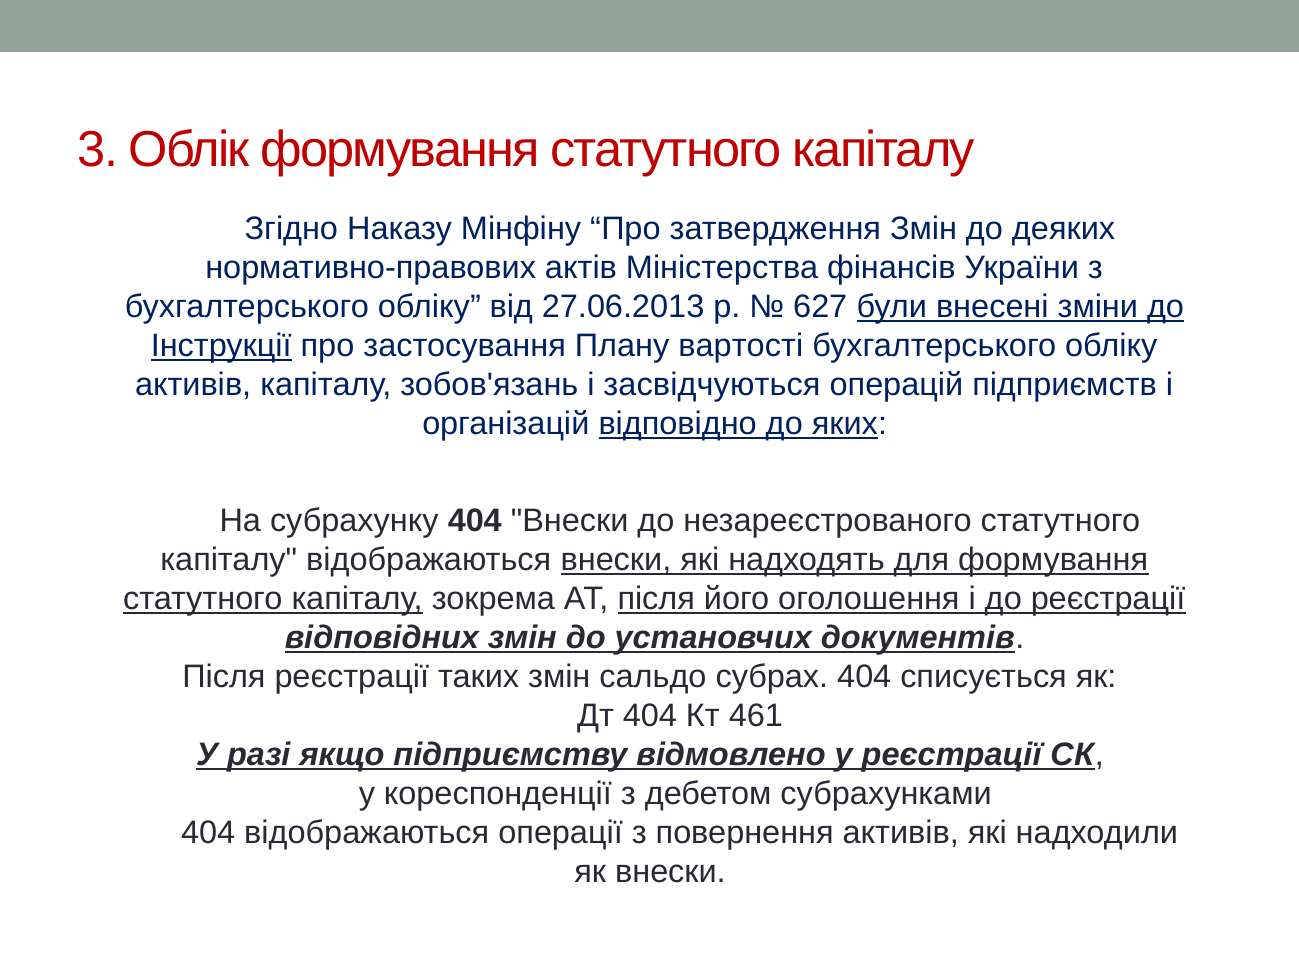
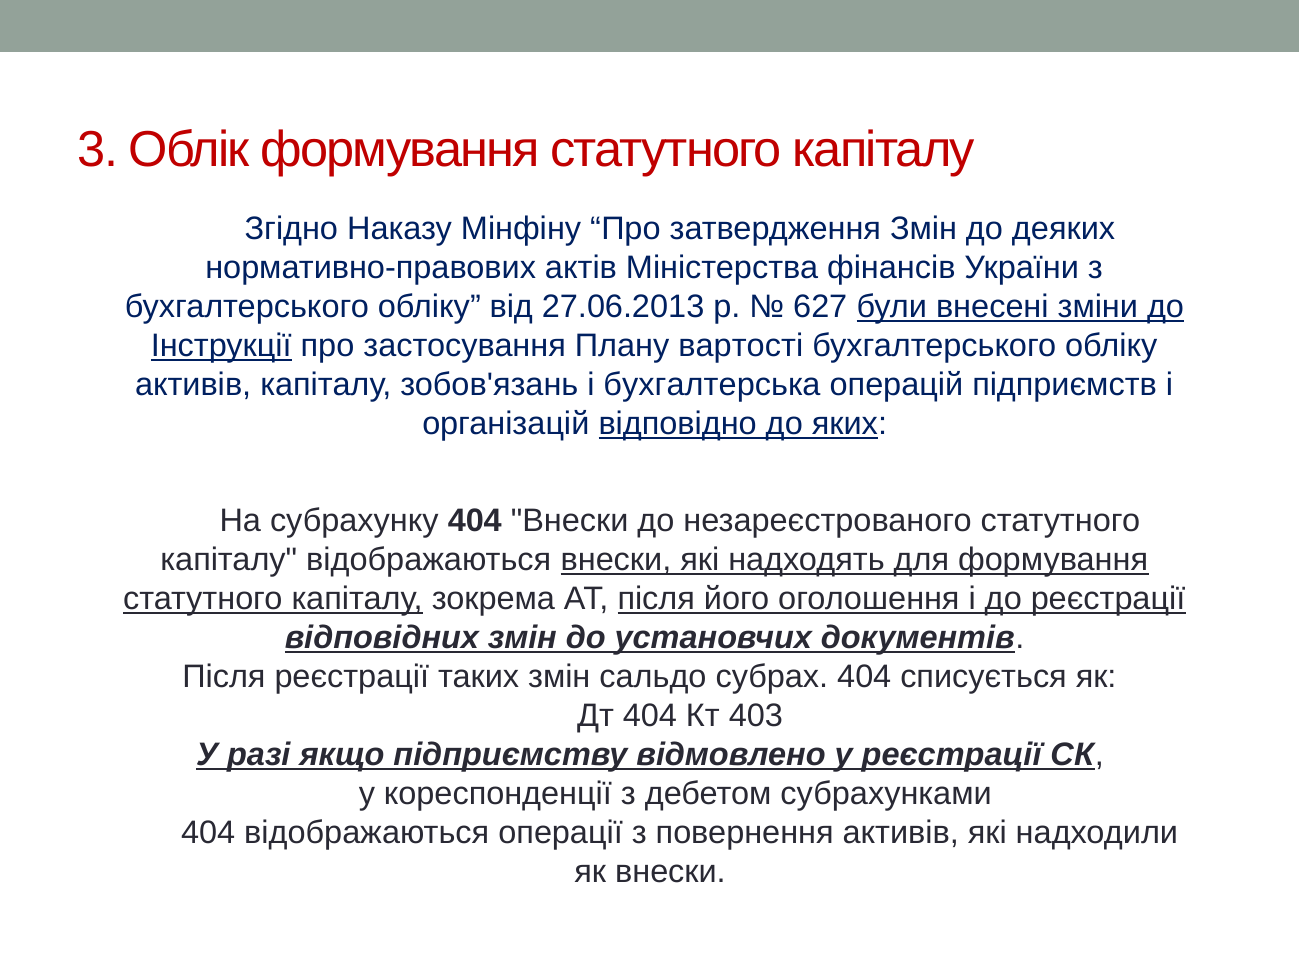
засвідчуються: засвідчуються -> бухгалтерська (712, 385)
461: 461 -> 403 (756, 716)
